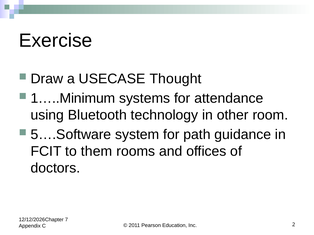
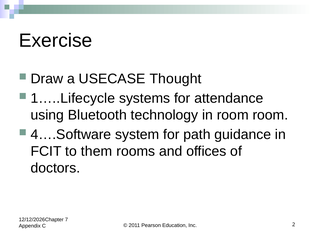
1…..Minimum: 1…..Minimum -> 1…..Lifecycle (73, 98)
in other: other -> room (233, 115)
5….Software: 5….Software -> 4….Software (71, 135)
